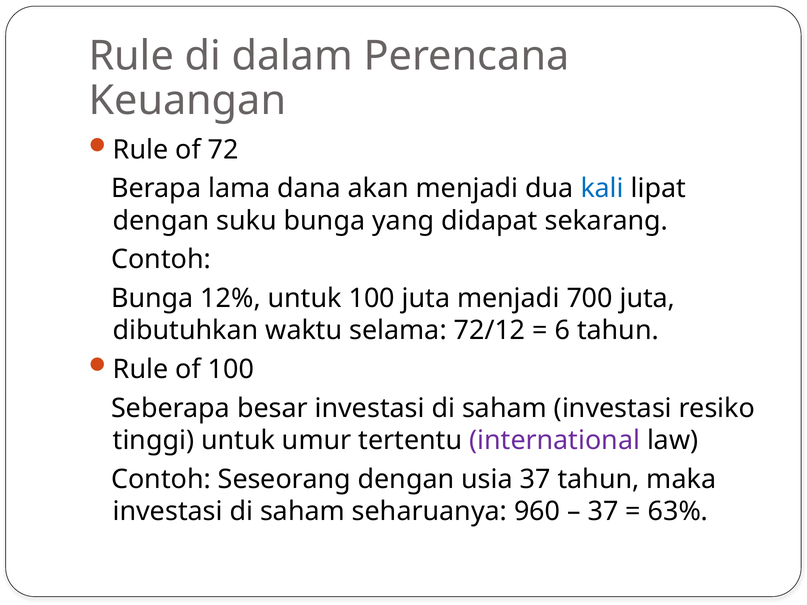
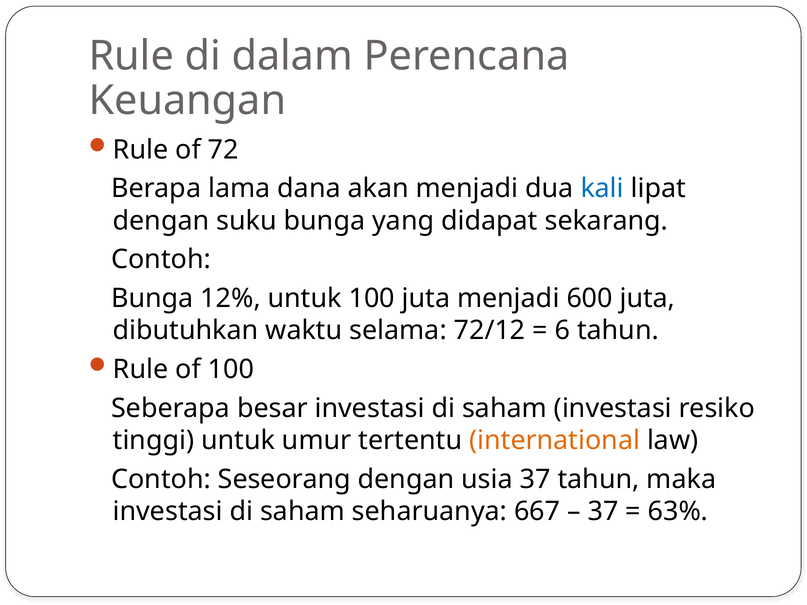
700: 700 -> 600 (590, 298)
international colour: purple -> orange (555, 441)
960: 960 -> 667 (537, 512)
